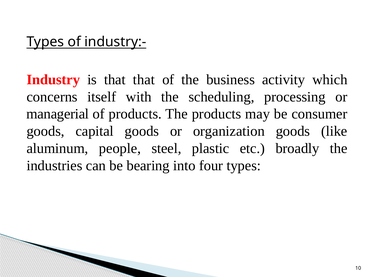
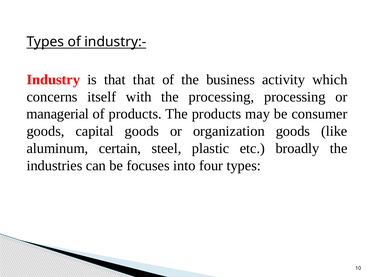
the scheduling: scheduling -> processing (221, 97)
people: people -> certain (120, 149)
bearing: bearing -> focuses (148, 166)
